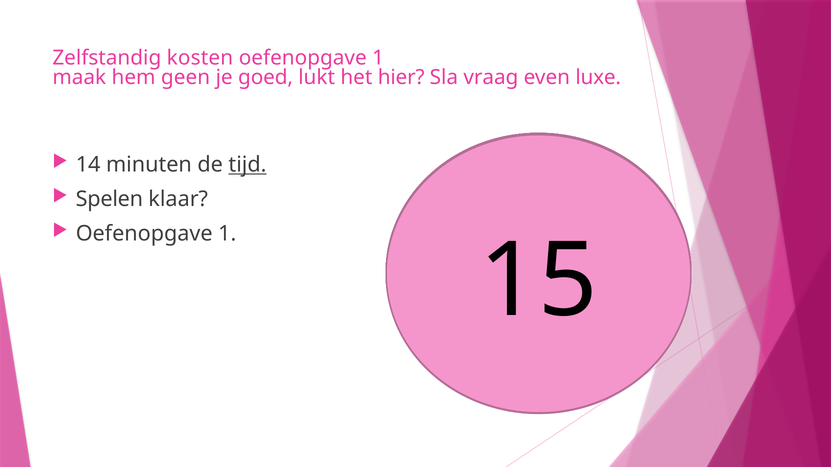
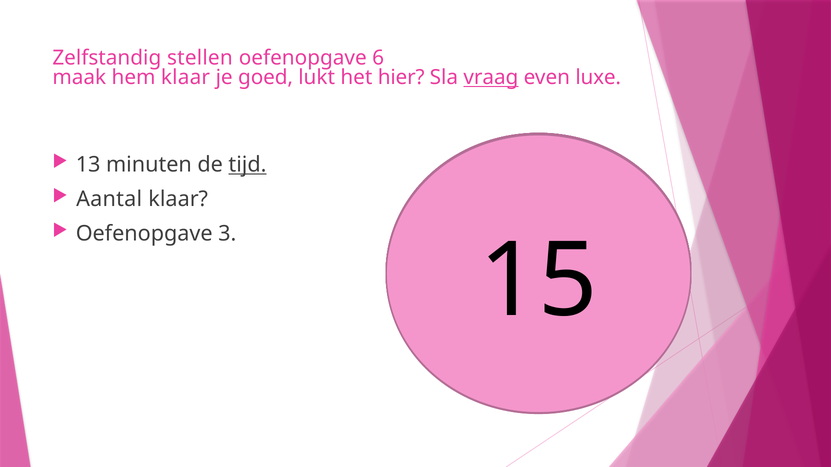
kosten: kosten -> stellen (200, 58)
1: 1 -> 6 (378, 58)
hem geen: geen -> klaar (185, 78)
vraag underline: none -> present (491, 78)
14: 14 -> 13 (88, 165)
Spelen: Spelen -> Aantal (109, 199)
1: 1 -> 3 (227, 234)
